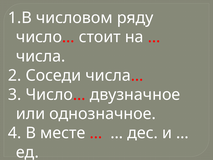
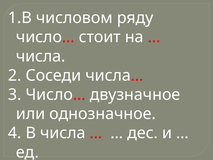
В месте: месте -> числа (63, 133)
